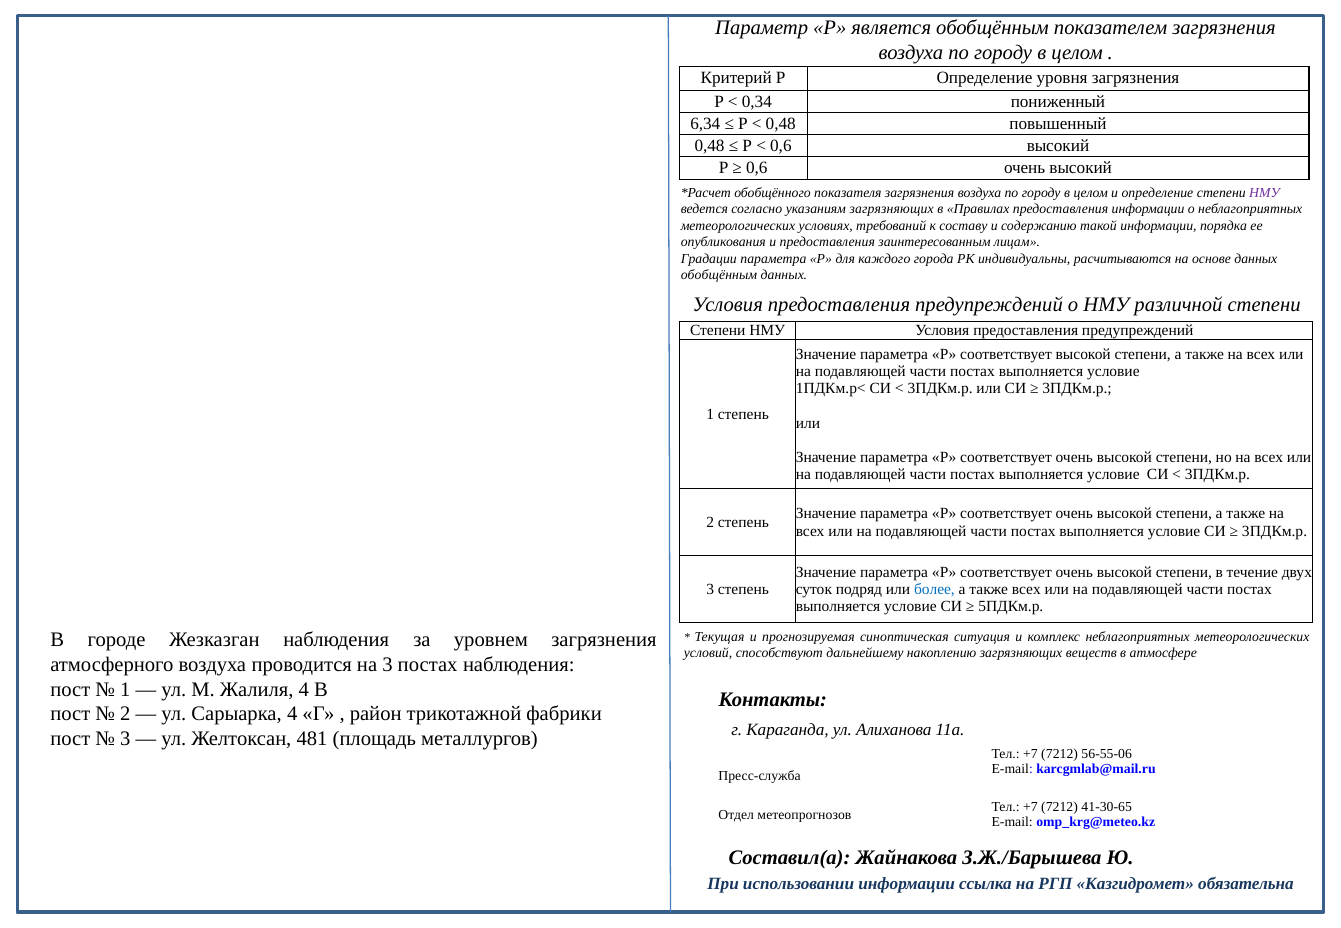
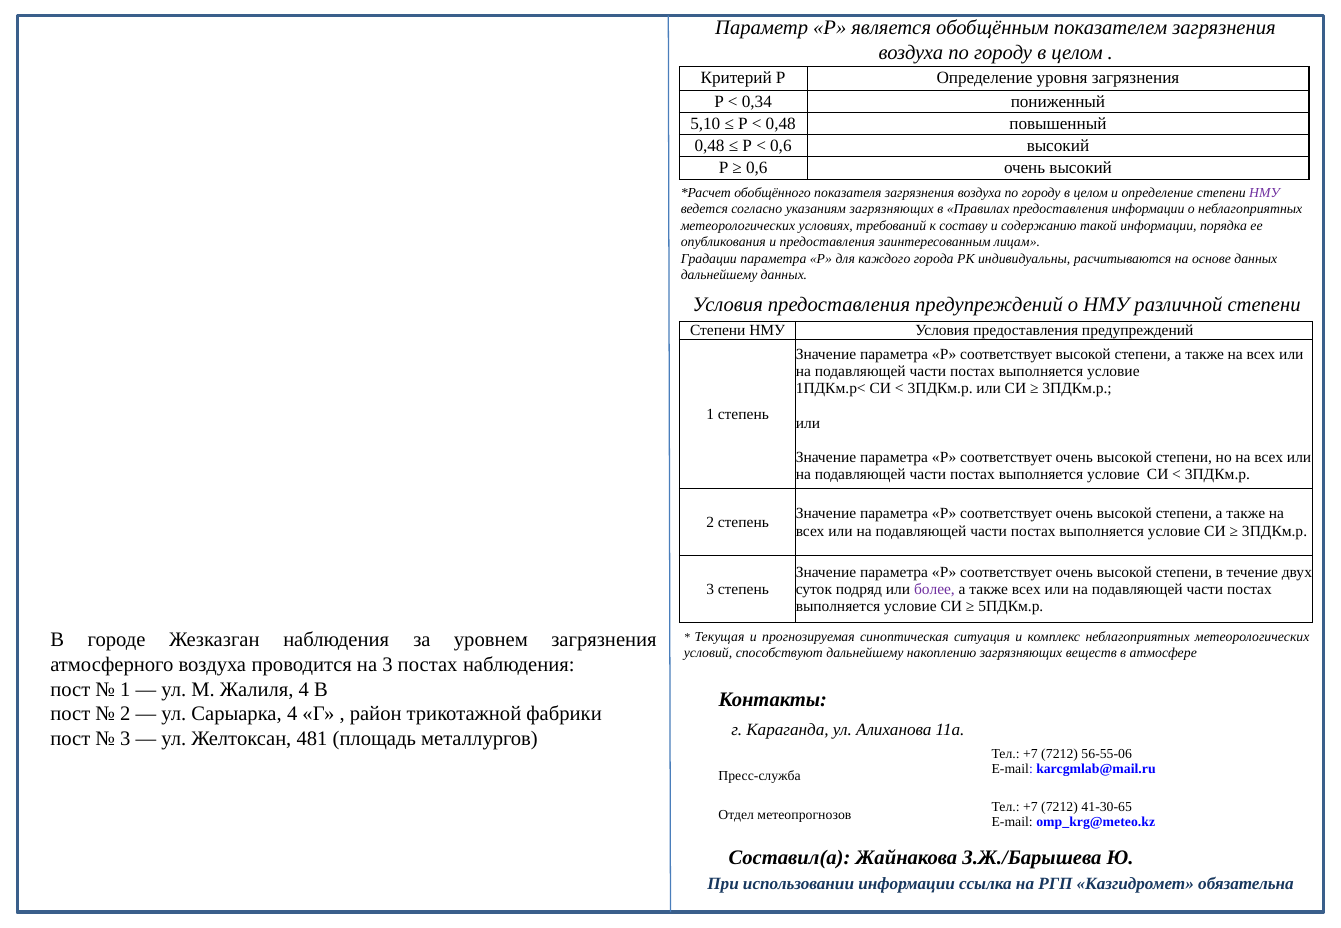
6,34: 6,34 -> 5,10 (705, 124)
обобщённым: обобщённым -> дальнейшему (719, 275)
более colour: blue -> purple (934, 590)
